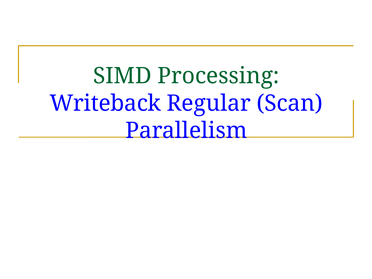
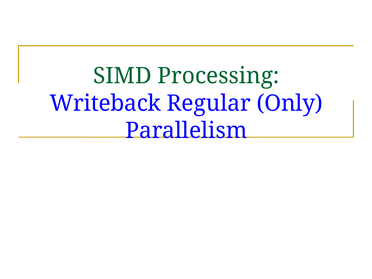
Scan: Scan -> Only (290, 103)
